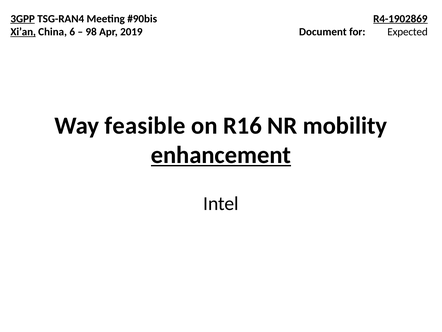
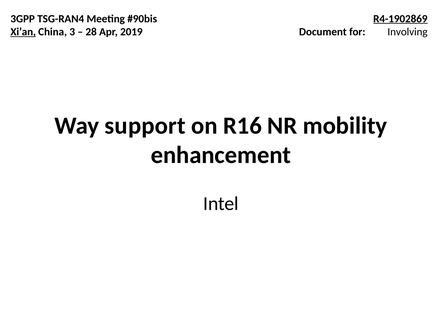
3GPP underline: present -> none (23, 19)
6: 6 -> 3 (72, 32)
98: 98 -> 28 (91, 32)
Expected: Expected -> Involving (408, 32)
feasible: feasible -> support (145, 125)
enhancement underline: present -> none (221, 155)
